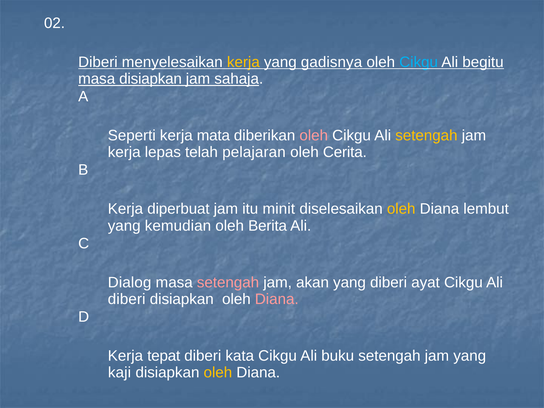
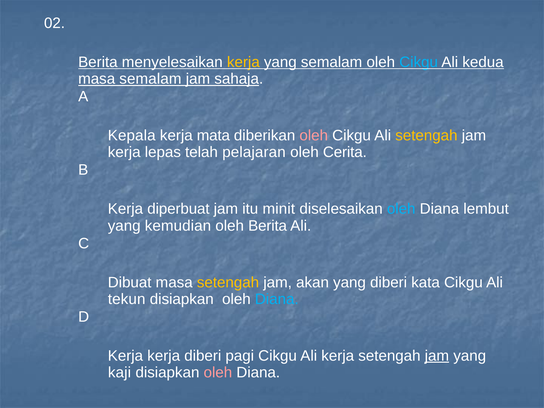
Diberi: Diberi -> Berita (98, 62)
yang gadisnya: gadisnya -> semalam (332, 62)
begitu: begitu -> kedua (483, 62)
masa disiapkan: disiapkan -> semalam (150, 79)
Seperti: Seperti -> Kepala (132, 135)
oleh colour: yellow -> light blue (401, 209)
Dialog: Dialog -> Dibuat (130, 282)
setengah colour: pink -> yellow (228, 282)
ayat: ayat -> kata (426, 282)
diberi: diberi -> tekun (127, 299)
Diana colour: pink -> light blue (277, 299)
Kerja tepat: tepat -> kerja (164, 356)
kata: kata -> pagi (240, 356)
Ali buku: buku -> kerja (338, 356)
jam underline: none -> present (437, 356)
oleh colour: yellow -> pink (218, 373)
